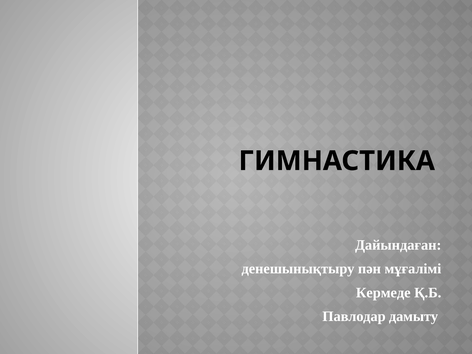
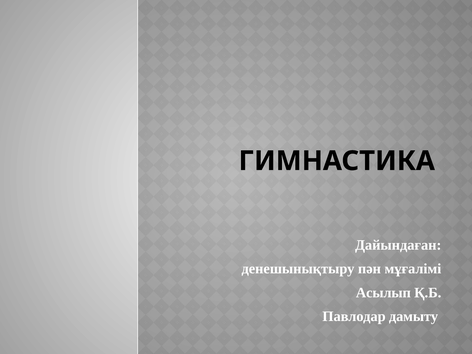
Кермеде: Кермеде -> Асылып (383, 293)
